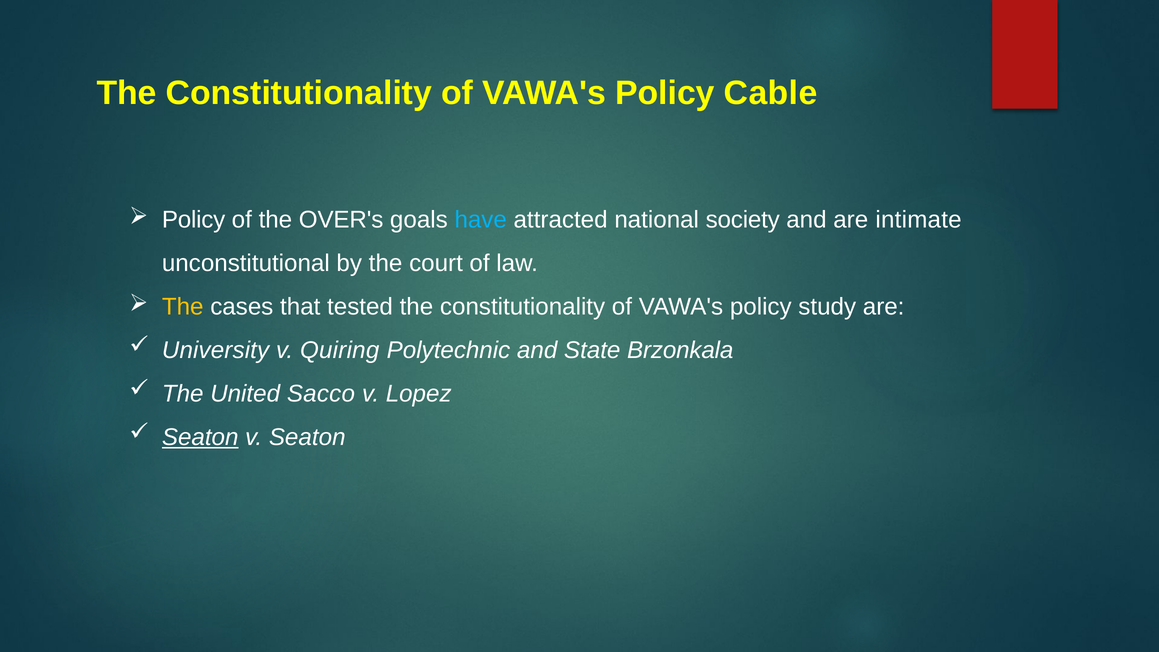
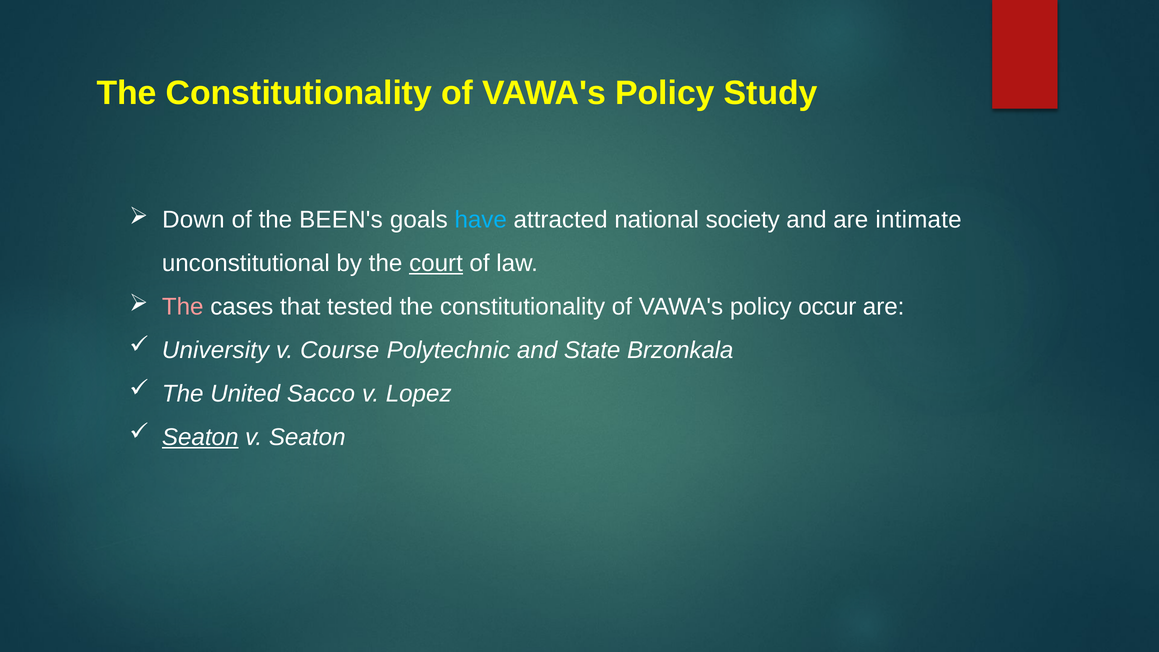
Cable: Cable -> Study (771, 93)
Policy: Policy -> Down (193, 220)
OVER's: OVER's -> BEEN's (341, 220)
court underline: none -> present (436, 263)
The colour: yellow -> pink (183, 307)
study: study -> occur (827, 307)
Quiring: Quiring -> Course (340, 350)
